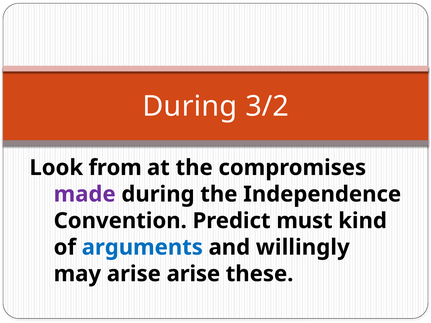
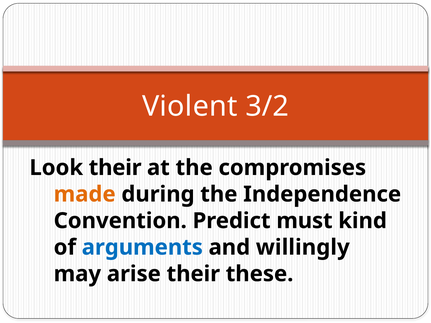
During: During -> Violent (190, 107)
Look from: from -> their (115, 168)
made colour: purple -> orange (85, 194)
arise arise: arise -> their (193, 274)
